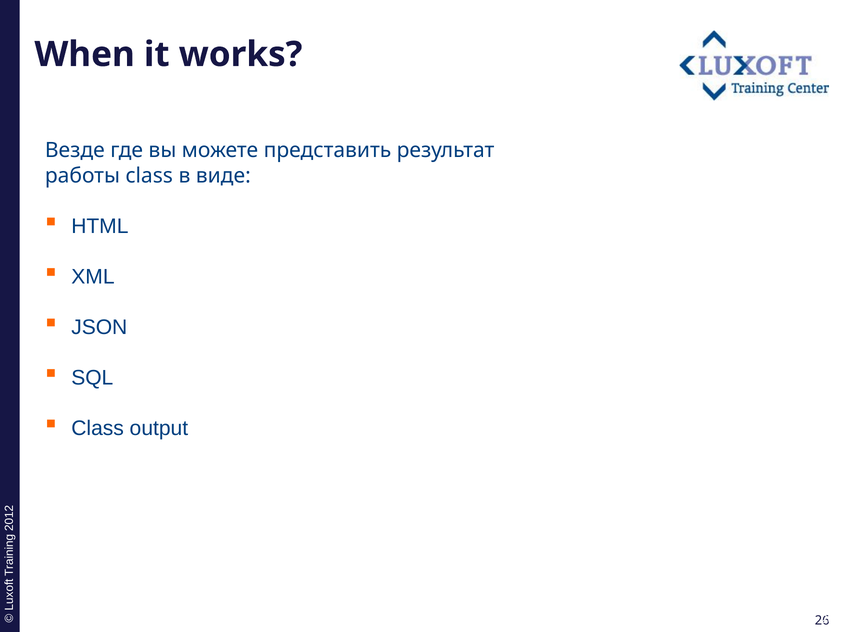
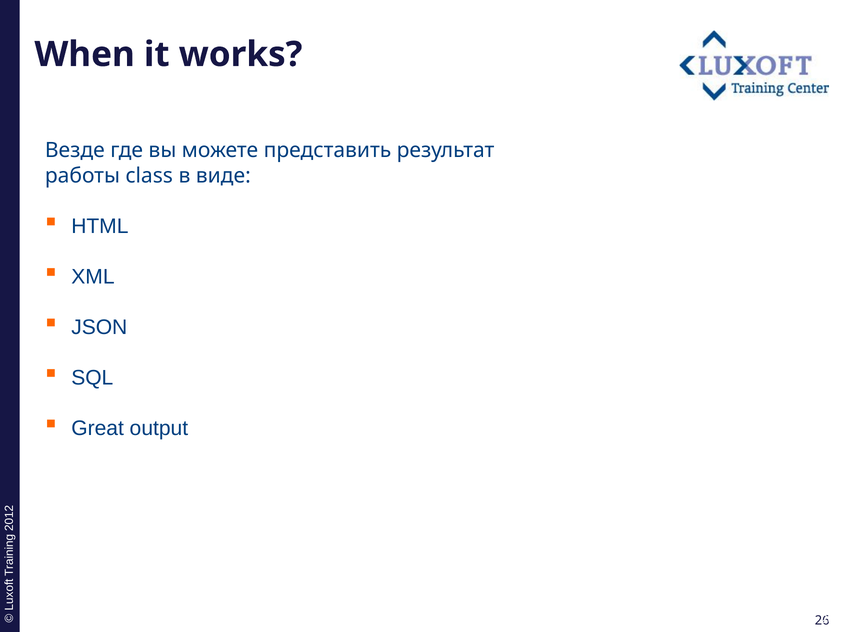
Class: Class -> Great (98, 428)
